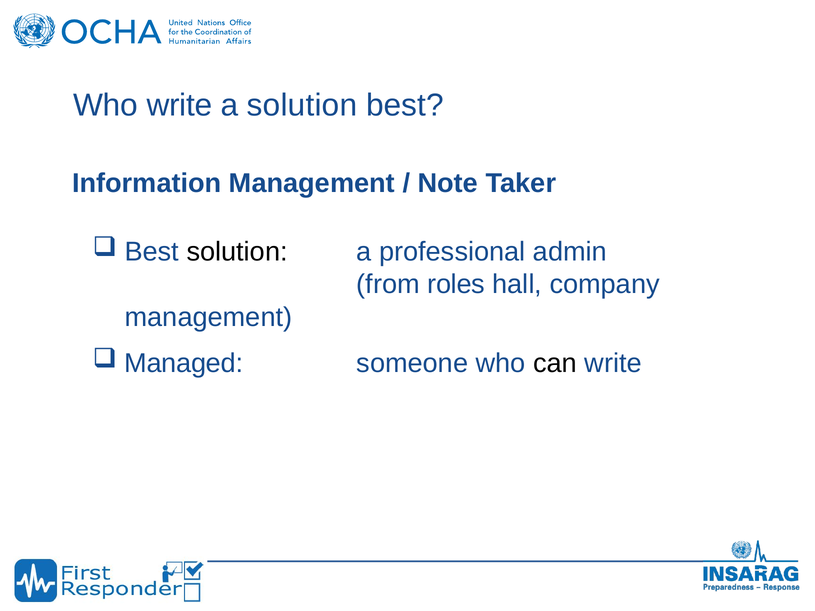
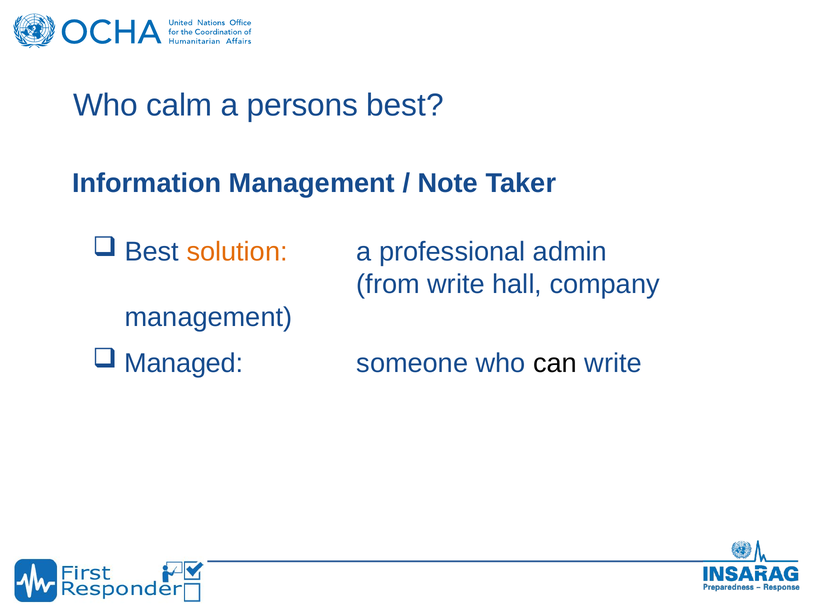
Who write: write -> calm (179, 105)
a solution: solution -> persons (302, 105)
solution colour: black -> orange (237, 252)
from roles: roles -> write (456, 285)
